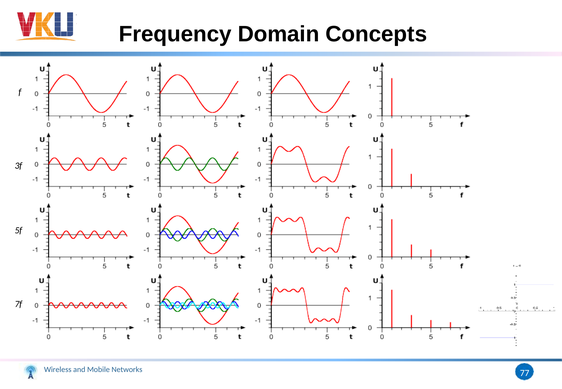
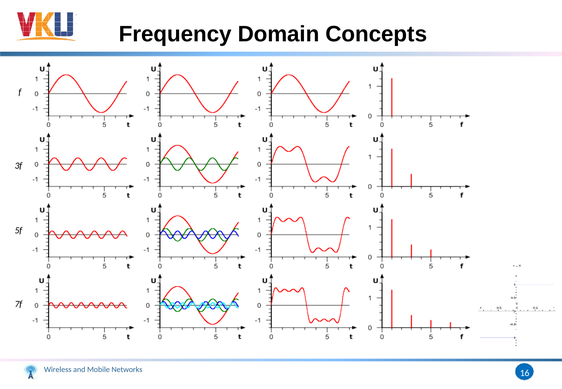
77: 77 -> 16 (525, 373)
